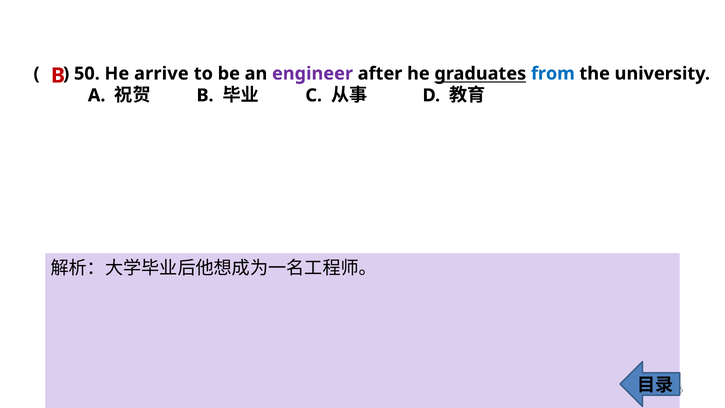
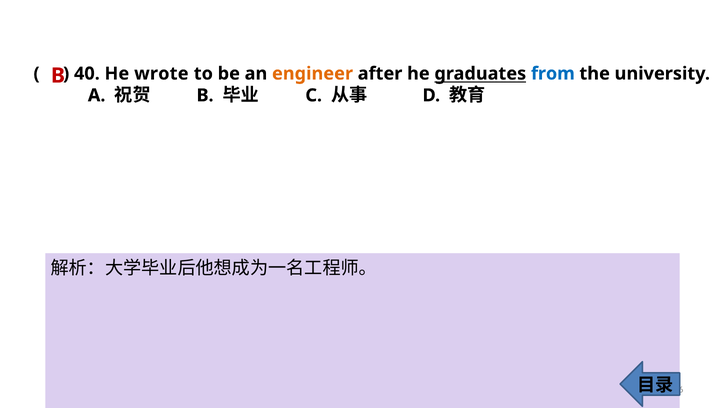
50: 50 -> 40 (87, 74)
arrive: arrive -> wrote (161, 74)
engineer colour: purple -> orange (313, 74)
